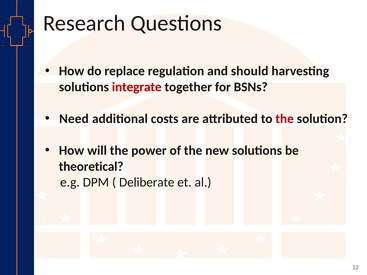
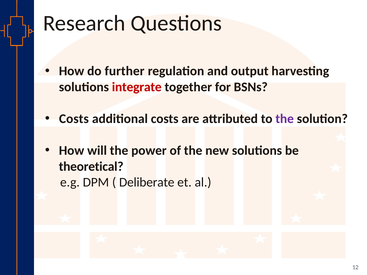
replace: replace -> further (125, 71)
should: should -> output (250, 71)
Need: Need -> Costs (74, 119)
the colour: red -> purple (285, 119)
